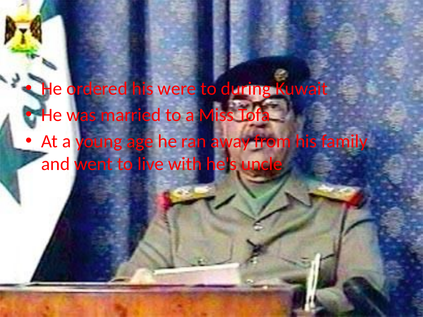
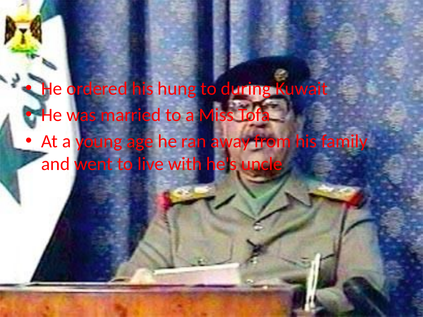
were: were -> hung (177, 89)
